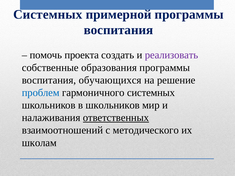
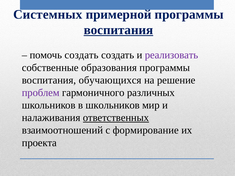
воспитания underline: none -> present (118, 30)
помочь проекта: проекта -> создать (82, 55)
проблем colour: blue -> purple (41, 93)
гармоничного системных: системных -> различных (151, 93)
методического: методического -> формирование (146, 130)
школам: школам -> проекта (39, 143)
